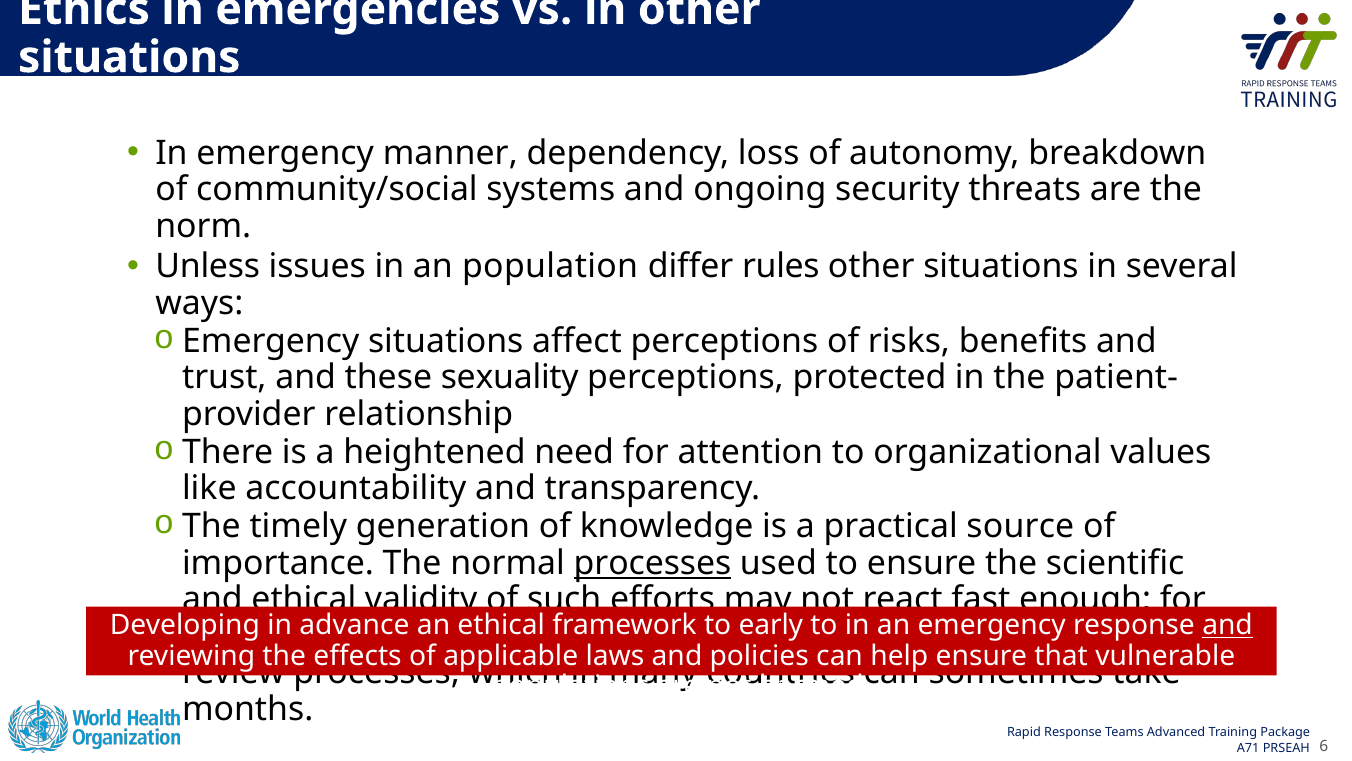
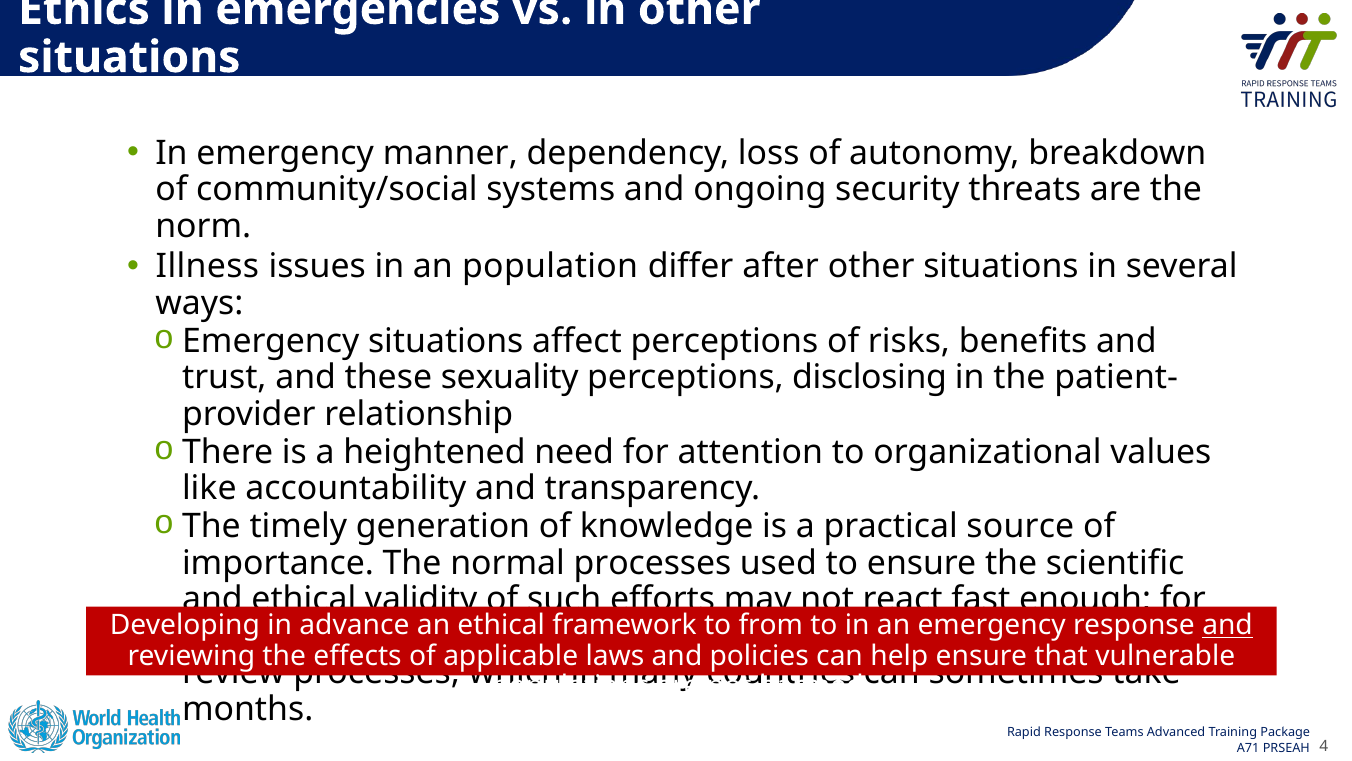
Unless: Unless -> Illness (207, 267)
rules: rules -> after (781, 267)
protected: protected -> disclosing (870, 377)
processes underline: present -> none (652, 563)
early: early -> from (771, 625)
6: 6 -> 4 (1324, 746)
